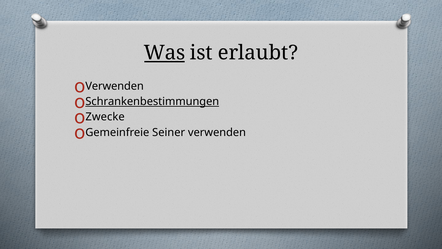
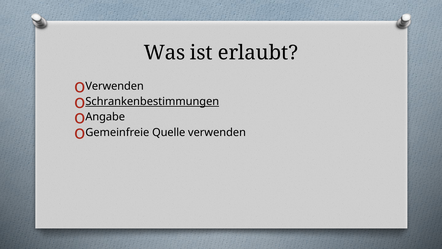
Was underline: present -> none (165, 53)
Zwecke: Zwecke -> Angabe (105, 117)
Seiner: Seiner -> Quelle (169, 132)
